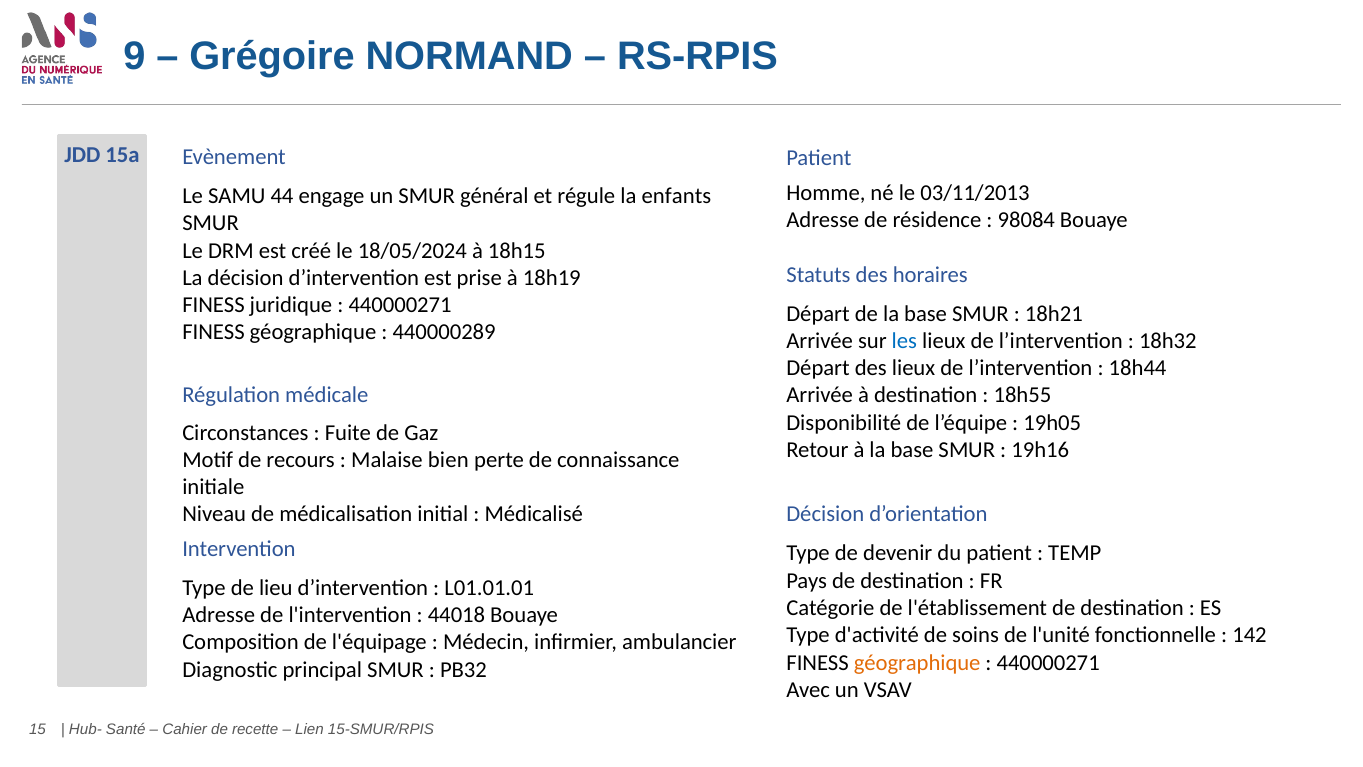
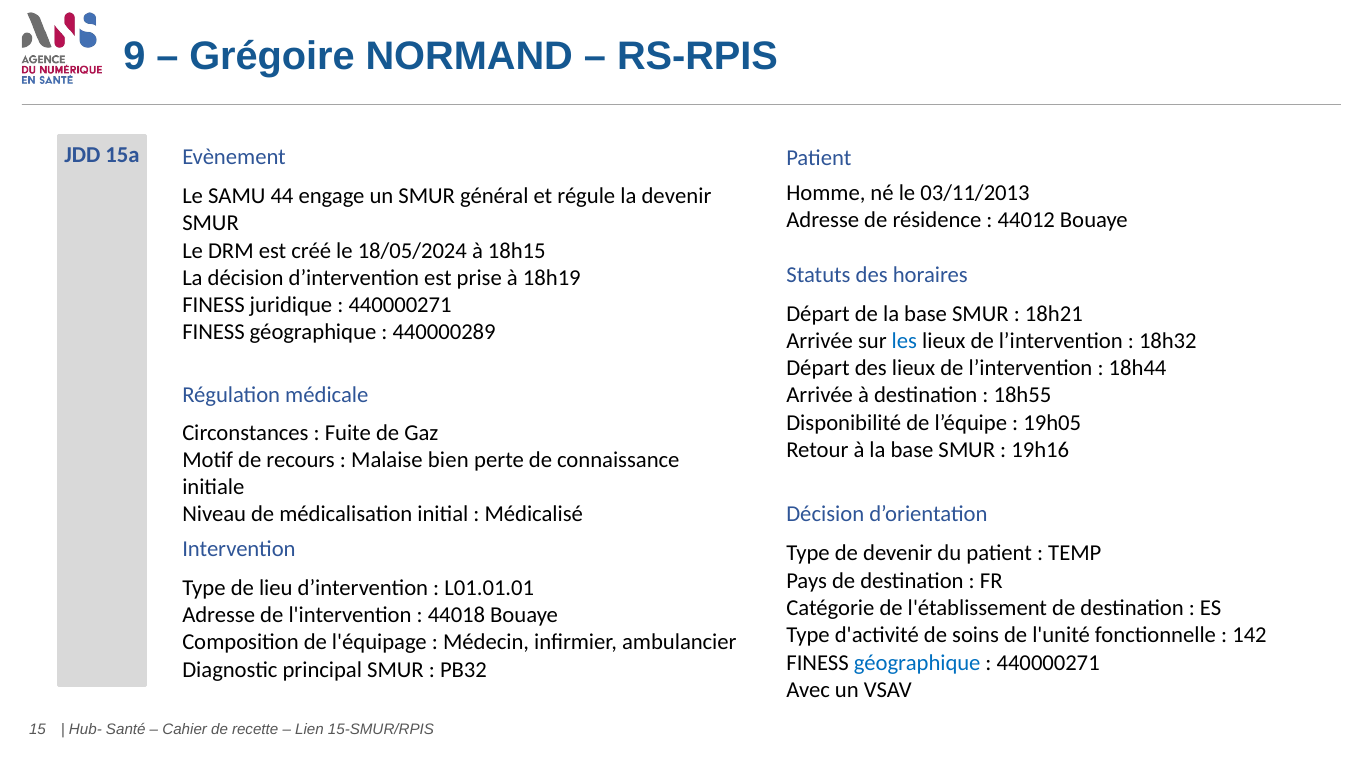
la enfants: enfants -> devenir (676, 196)
98084: 98084 -> 44012 (1026, 220)
géographique colour: orange -> blue (917, 662)
